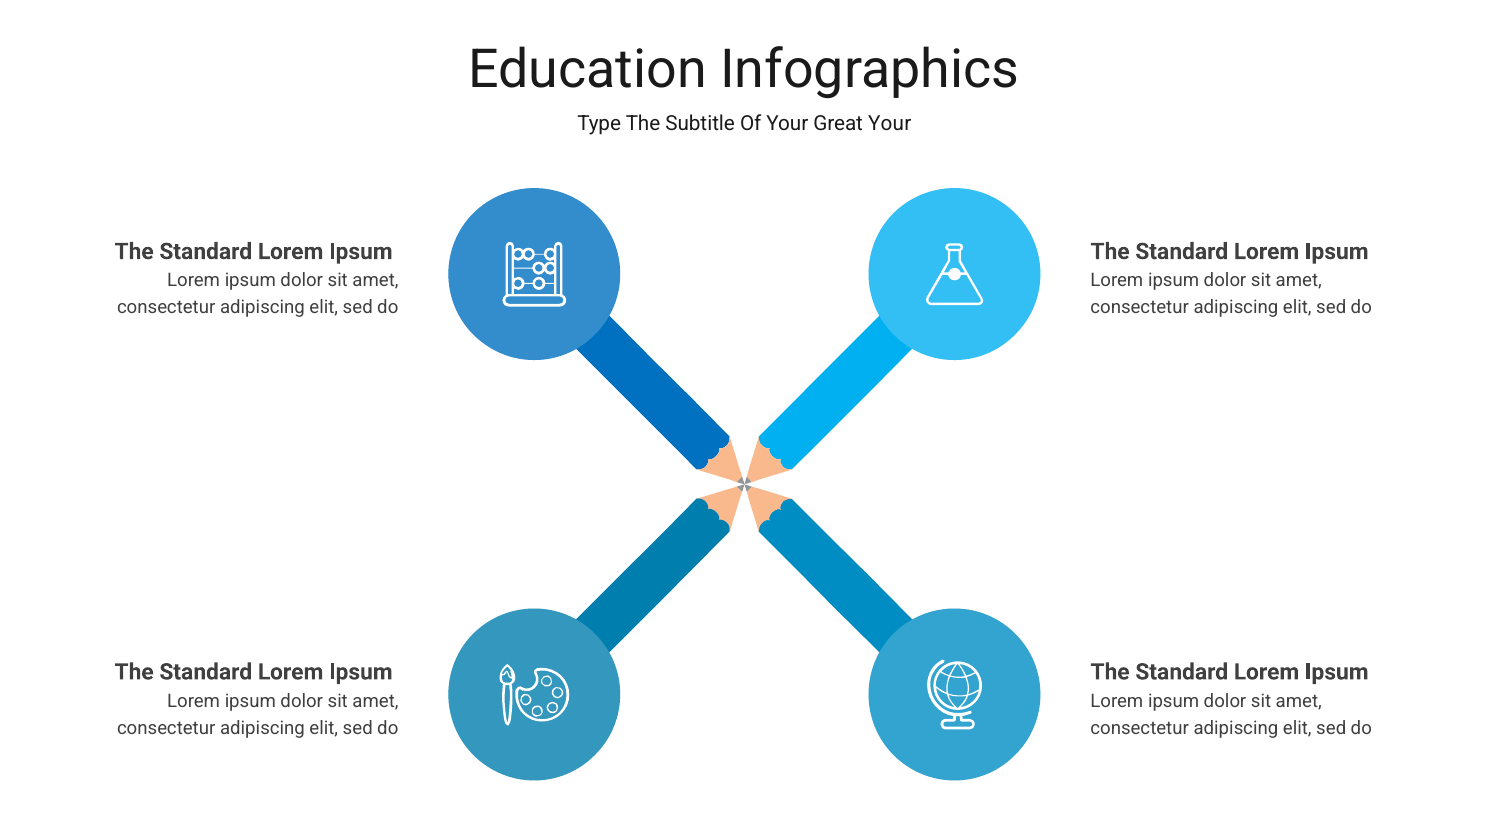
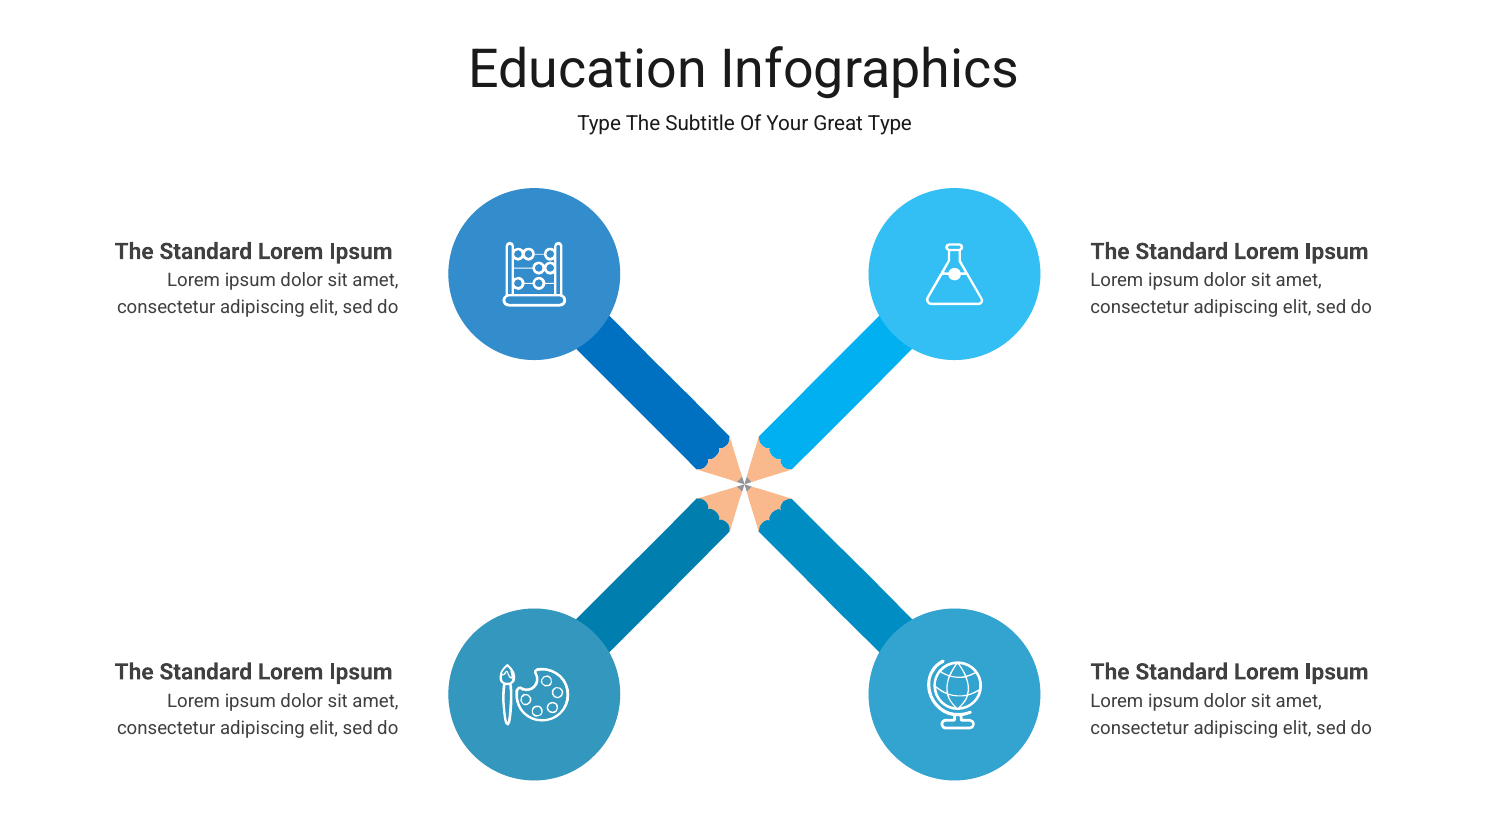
Great Your: Your -> Type (890, 124)
